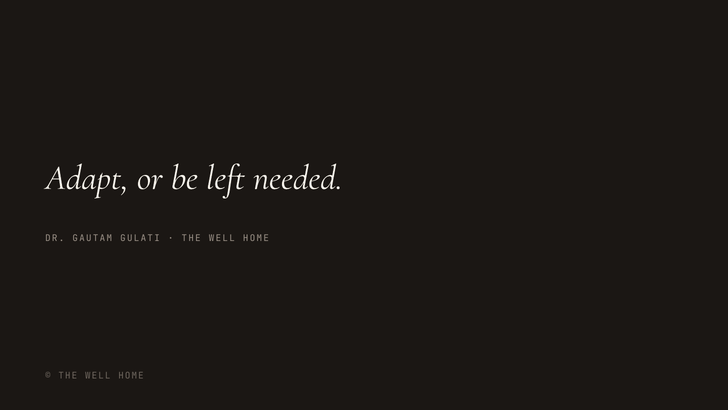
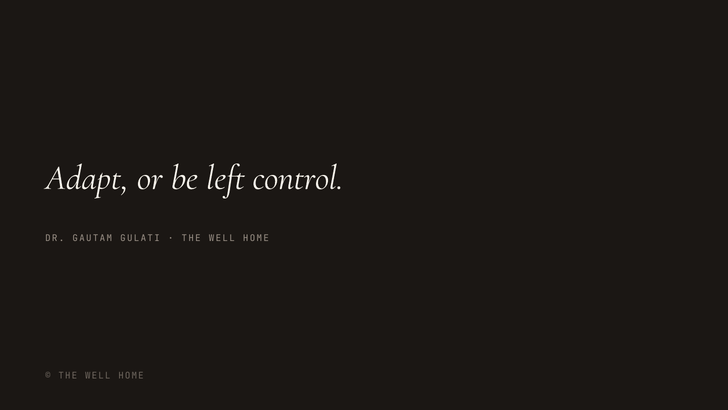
needed: needed -> control (298, 177)
